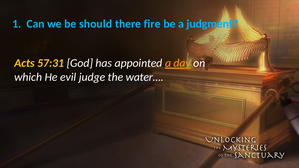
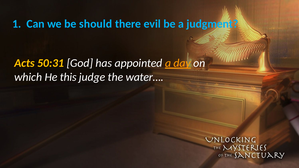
fire: fire -> evil (152, 24)
57:31: 57:31 -> 50:31 (51, 63)
evil: evil -> this (68, 77)
